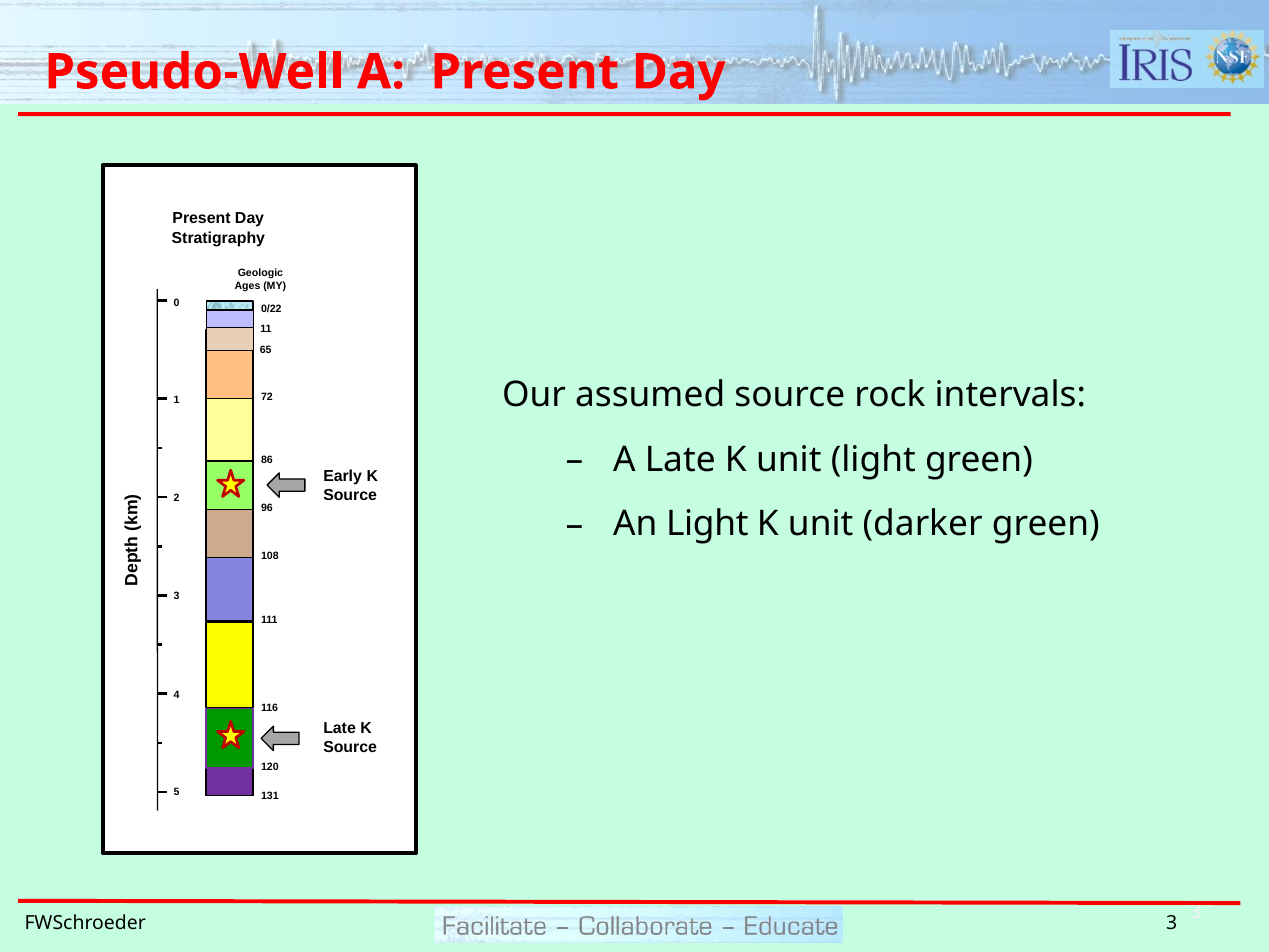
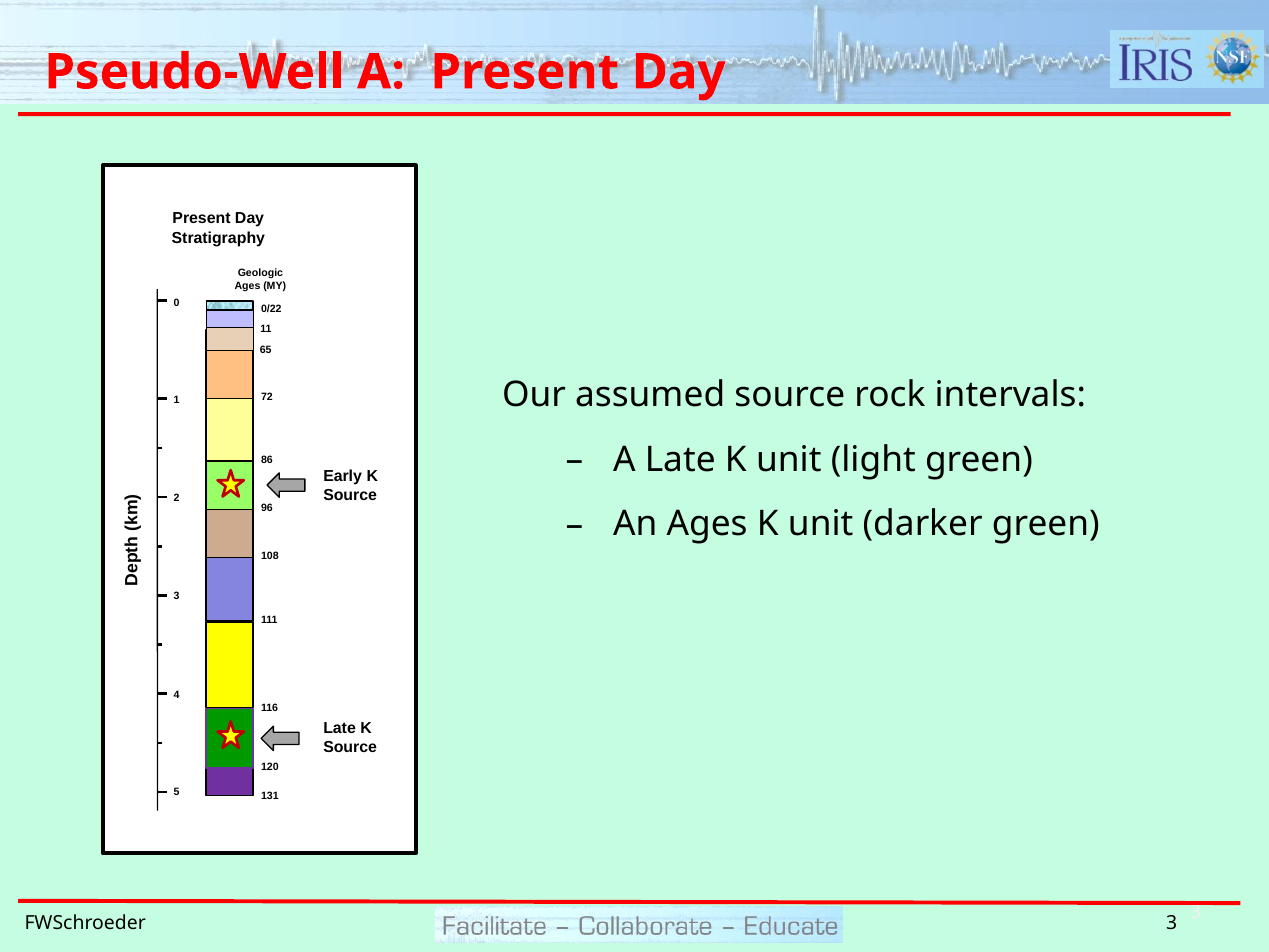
An Light: Light -> Ages (707, 524)
